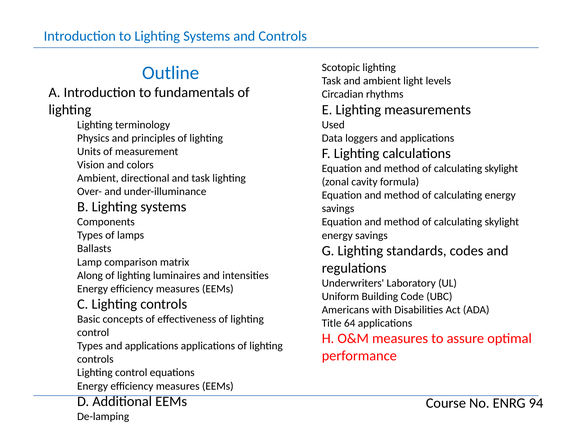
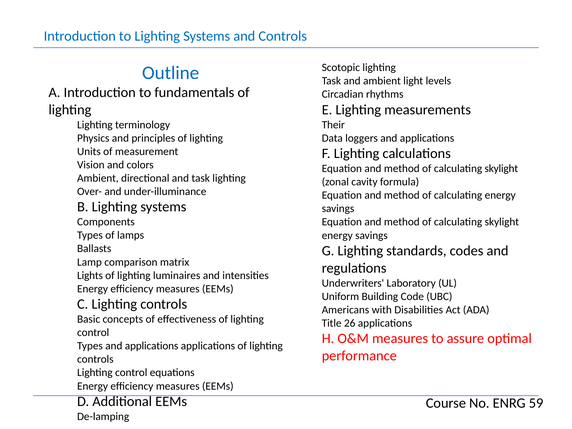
Used: Used -> Their (333, 125)
Along: Along -> Lights (90, 275)
64: 64 -> 26 (350, 323)
94: 94 -> 59 (536, 403)
